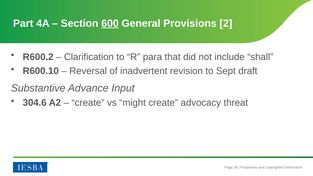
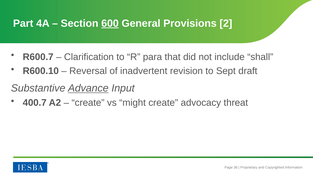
R600.2: R600.2 -> R600.7 (38, 57)
Advance underline: none -> present (88, 88)
304.6: 304.6 -> 400.7 (35, 103)
